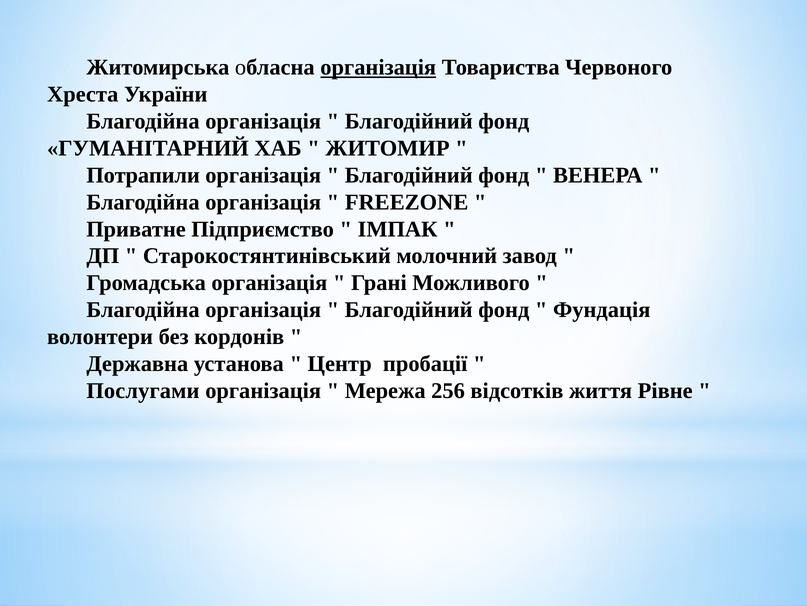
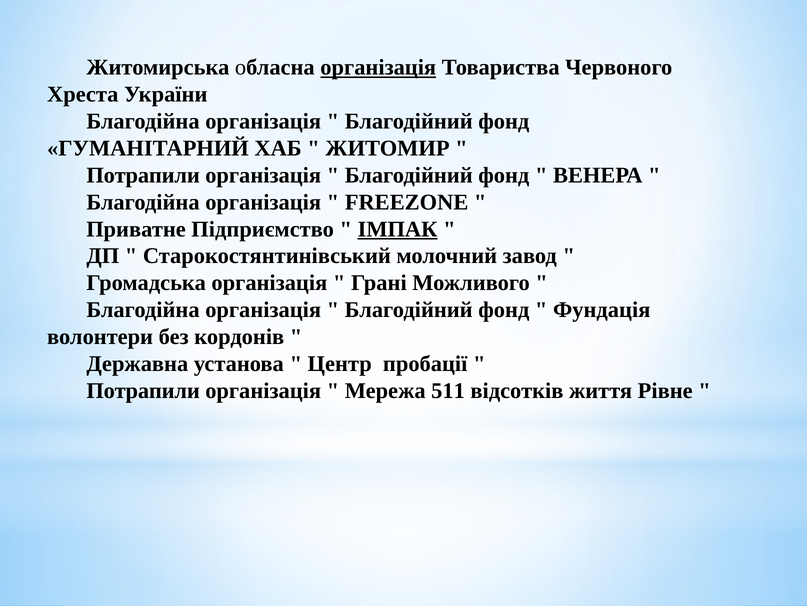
ІМПАК underline: none -> present (398, 229)
Послугами: Послугами -> Потрапили (143, 390)
256: 256 -> 511 (448, 390)
